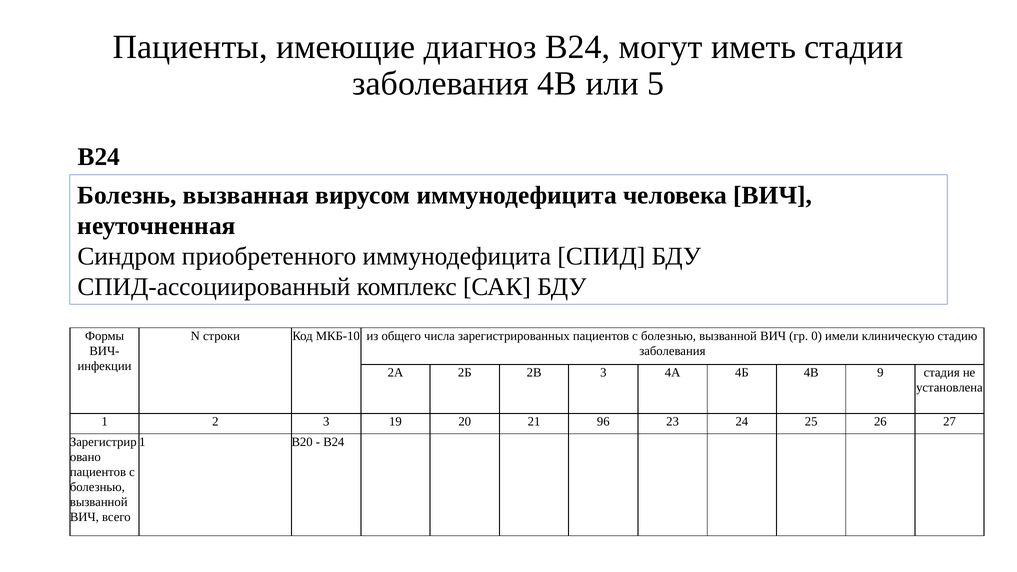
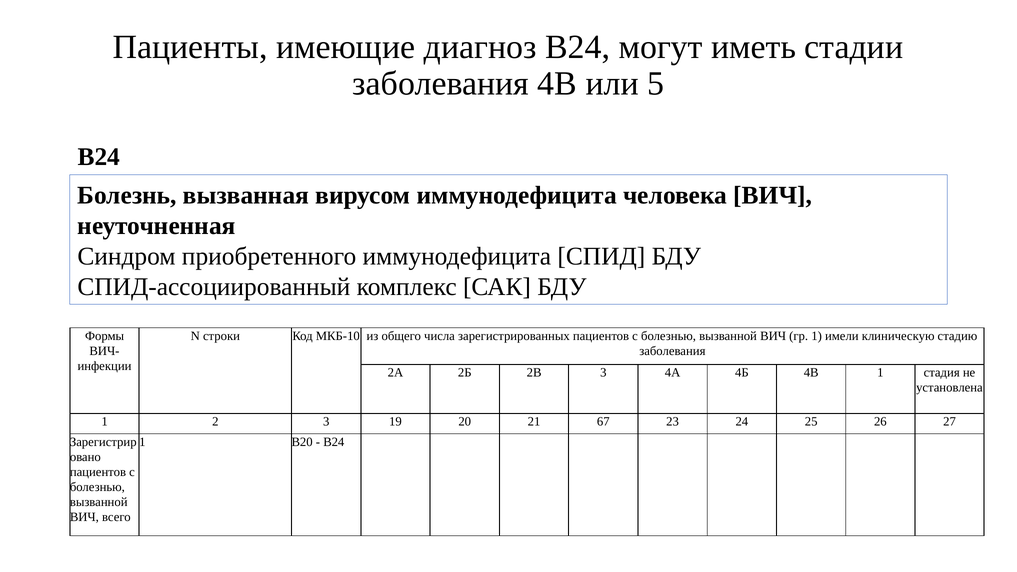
гр 0: 0 -> 1 (817, 336)
4В 9: 9 -> 1 (880, 373)
96: 96 -> 67 (603, 422)
